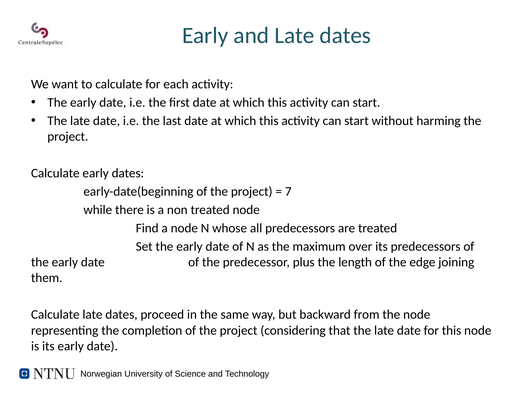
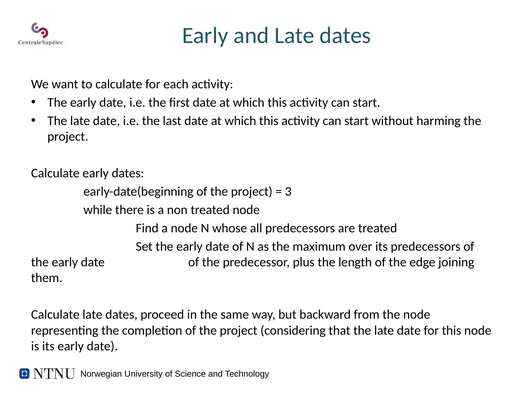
7: 7 -> 3 (288, 192)
